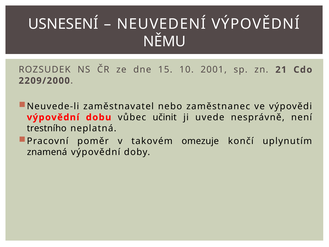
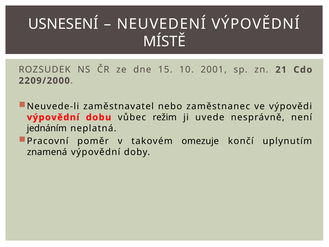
NĚMU: NĚMU -> MÍSTĚ (164, 42)
učinit: učinit -> režim (165, 117)
trestního: trestního -> jednáním (47, 128)
